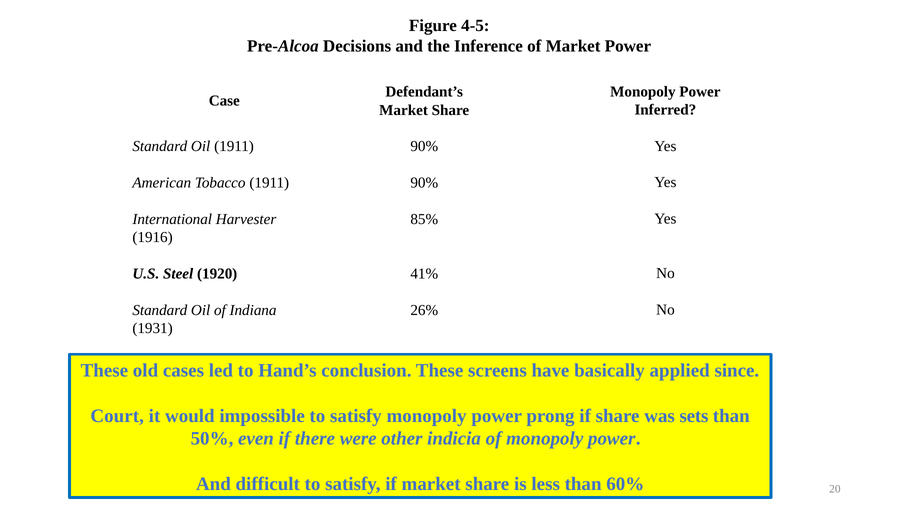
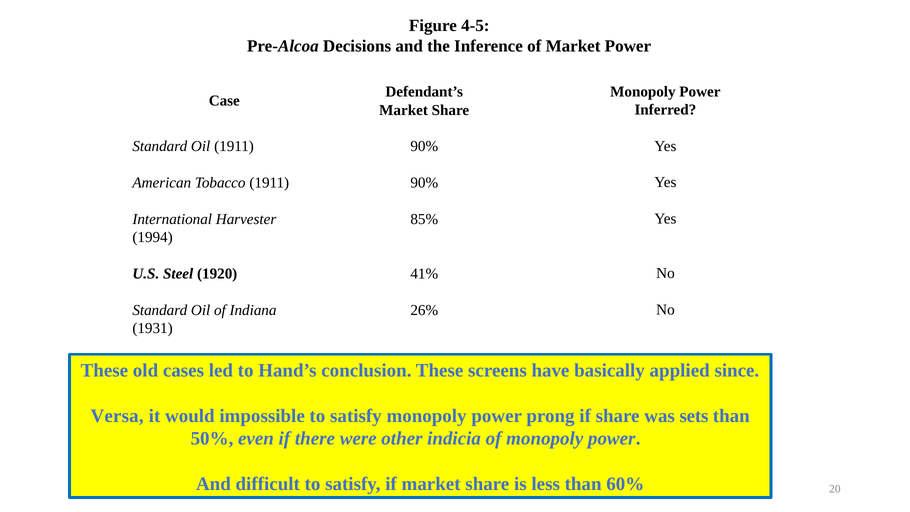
1916: 1916 -> 1994 (153, 237)
Court: Court -> Versa (117, 416)
